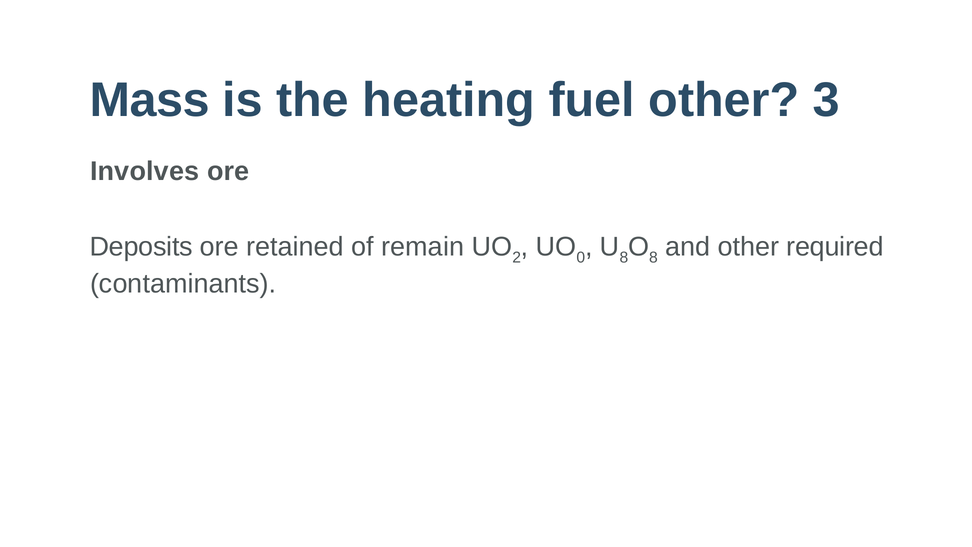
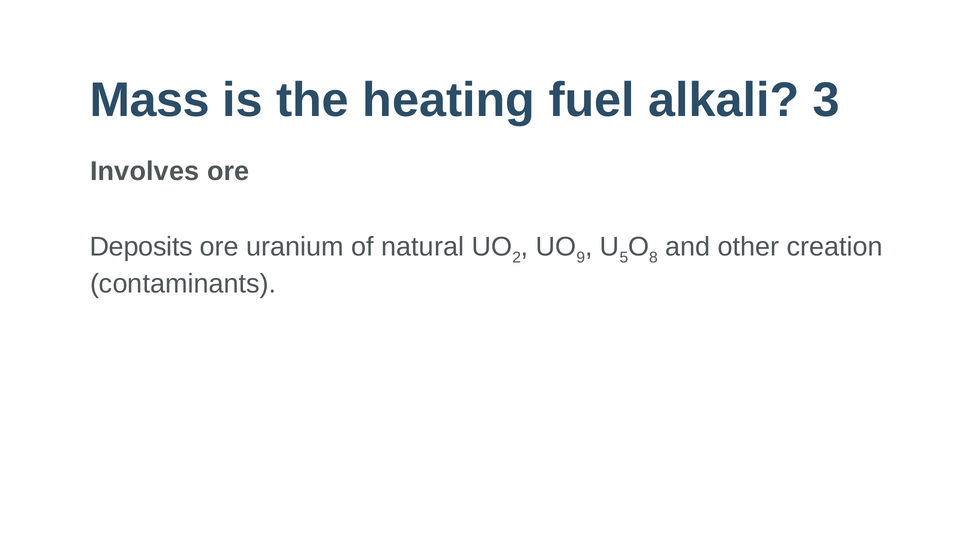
fuel other: other -> alkali (724, 100)
retained: retained -> uranium (295, 247)
remain: remain -> natural (423, 247)
0: 0 -> 9 (581, 257)
8: 8 -> 5 (624, 257)
required: required -> creation (835, 247)
